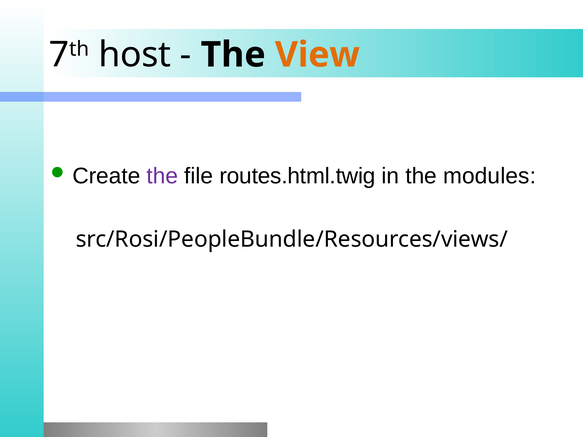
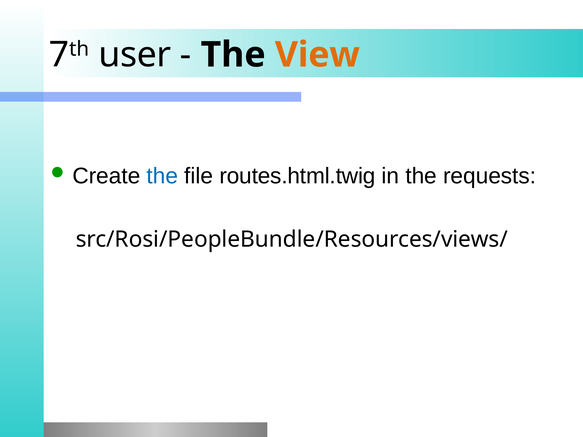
host: host -> user (135, 55)
the colour: purple -> blue (162, 176)
modules: modules -> requests (490, 176)
